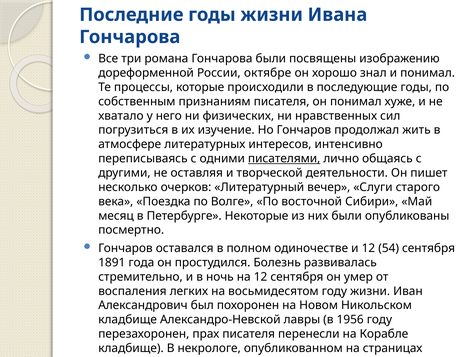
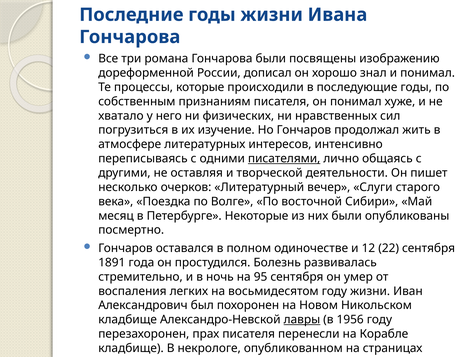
октябре: октябре -> дописал (268, 73)
54: 54 -> 22 (389, 248)
на 12: 12 -> 95 (261, 276)
лавры underline: none -> present (302, 319)
